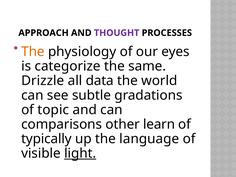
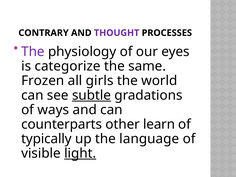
APPROACH: APPROACH -> CONTRARY (44, 33)
The colour: orange -> purple (33, 52)
Drizzle: Drizzle -> Frozen (43, 81)
data: data -> girls (100, 81)
subtle underline: none -> present (91, 95)
topic: topic -> ways (53, 110)
comparisons: comparisons -> counterparts (62, 124)
